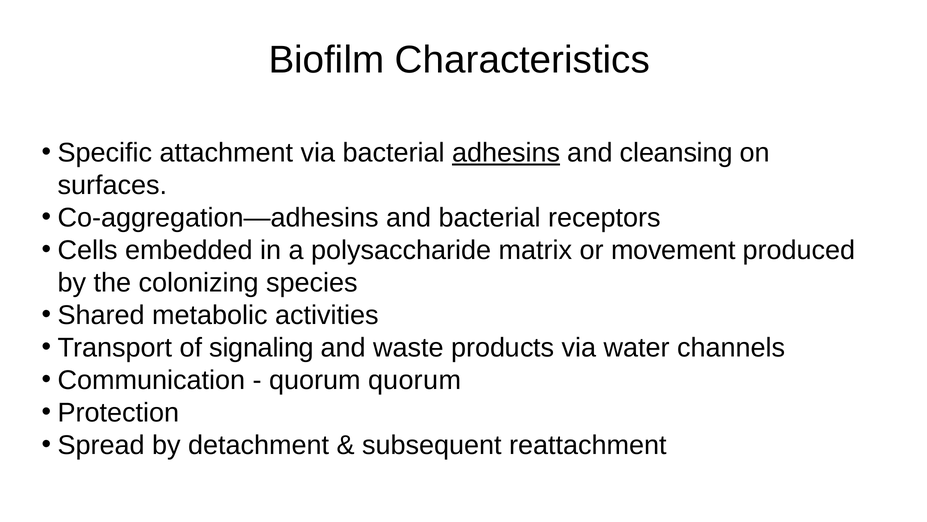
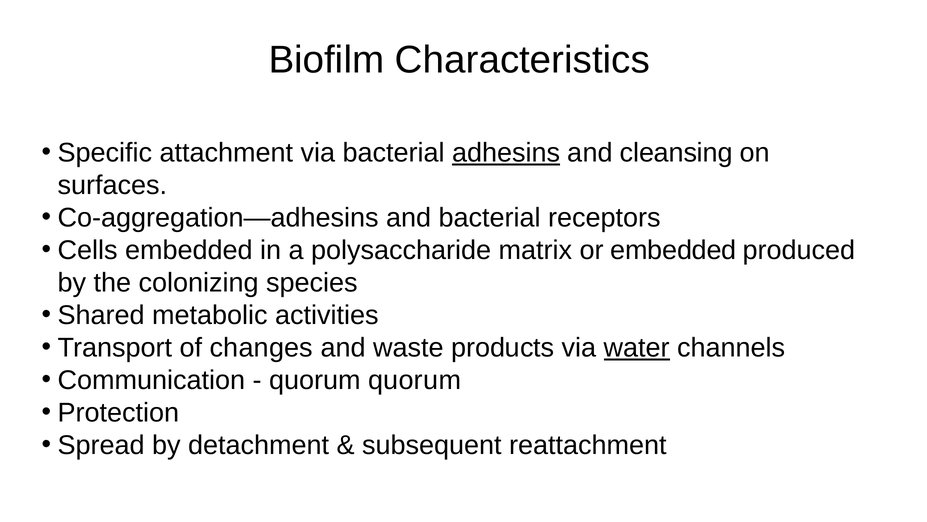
or movement: movement -> embedded (673, 250)
signaling: signaling -> changes (261, 348)
water underline: none -> present (637, 348)
